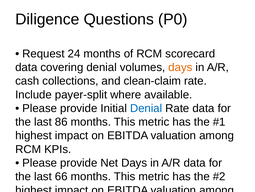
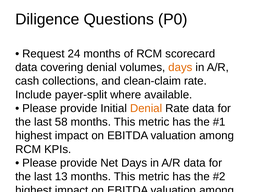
Denial colour: blue -> orange (146, 108)
86: 86 -> 58 (61, 121)
66: 66 -> 13 (61, 176)
